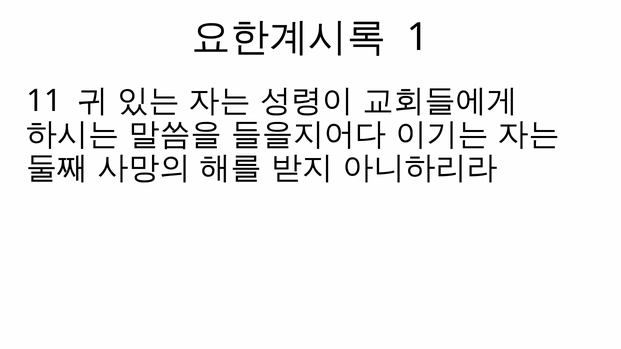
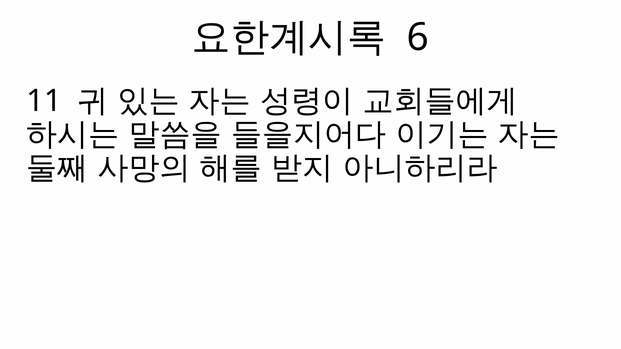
1: 1 -> 6 (418, 37)
